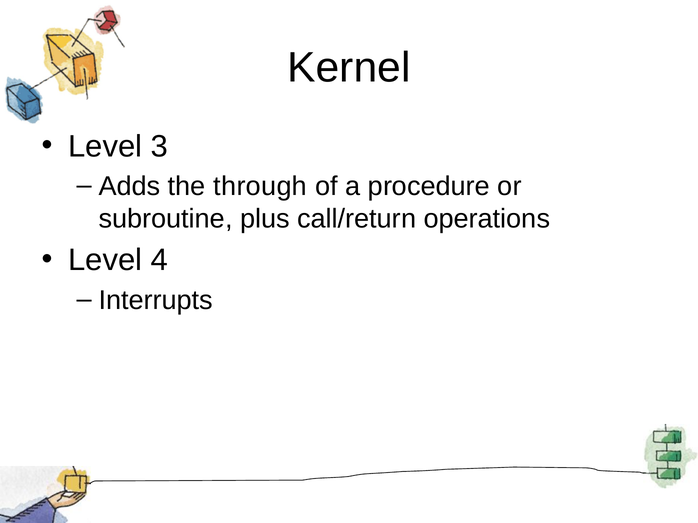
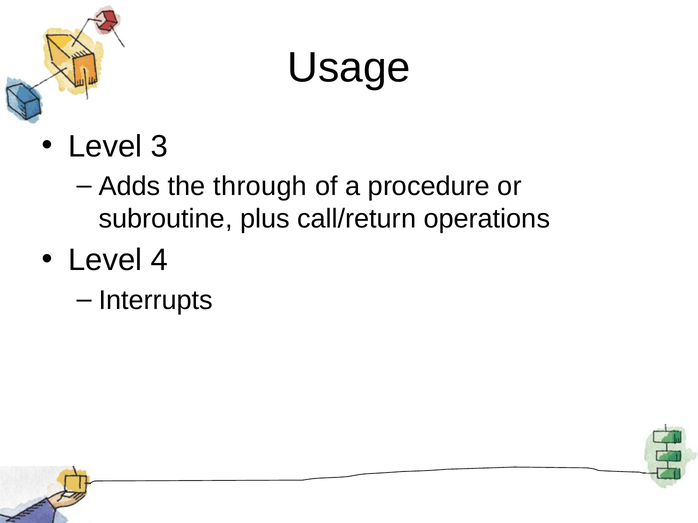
Kernel: Kernel -> Usage (349, 68)
